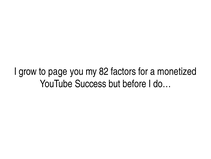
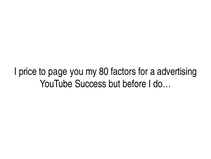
grow: grow -> price (28, 71)
82: 82 -> 80 (104, 71)
monetized: monetized -> advertising (177, 71)
